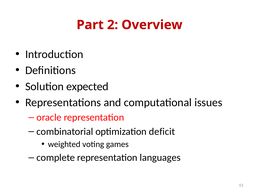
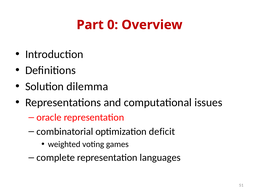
2: 2 -> 0 (113, 25)
expected: expected -> dilemma (87, 87)
